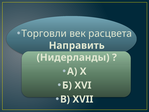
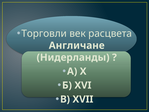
Направить: Направить -> Англичане (77, 45)
